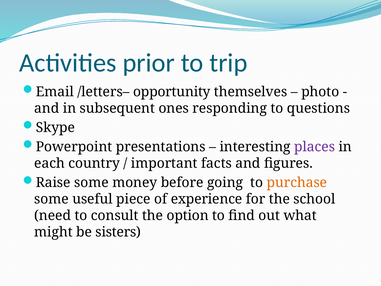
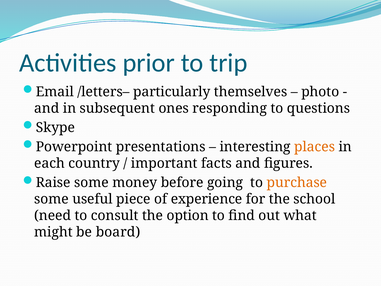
opportunity: opportunity -> particularly (172, 92)
places colour: purple -> orange (315, 147)
sisters: sisters -> board (118, 232)
